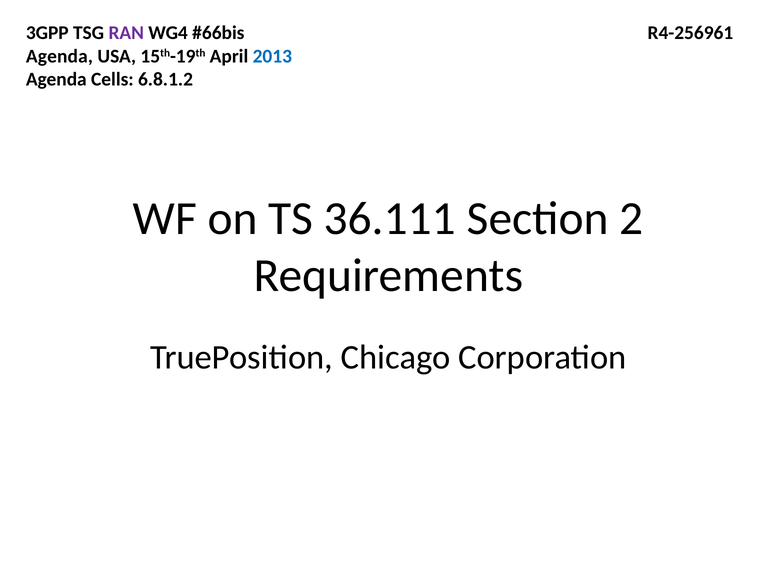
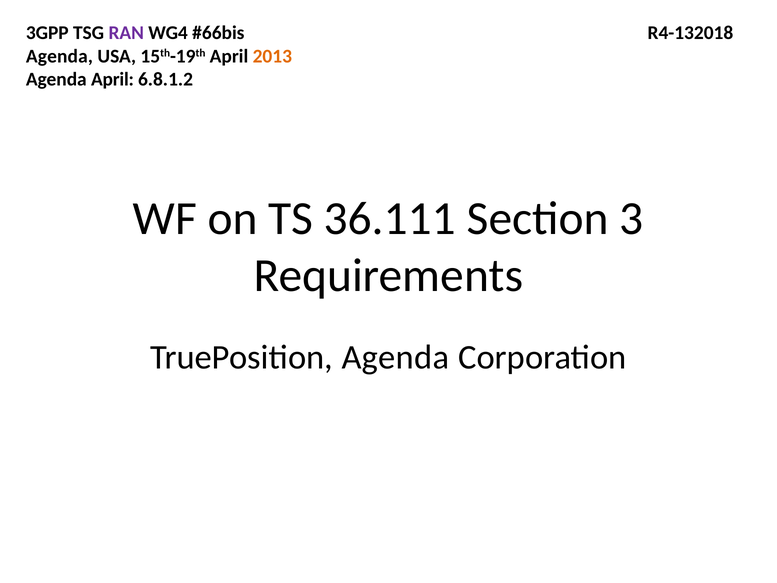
R4-256961: R4-256961 -> R4-132018 (690, 33)
2013 colour: blue -> orange (272, 56)
Agenda Cells: Cells -> April (112, 79)
2: 2 -> 3 (631, 218)
TruePosition Chicago: Chicago -> Agenda (395, 357)
